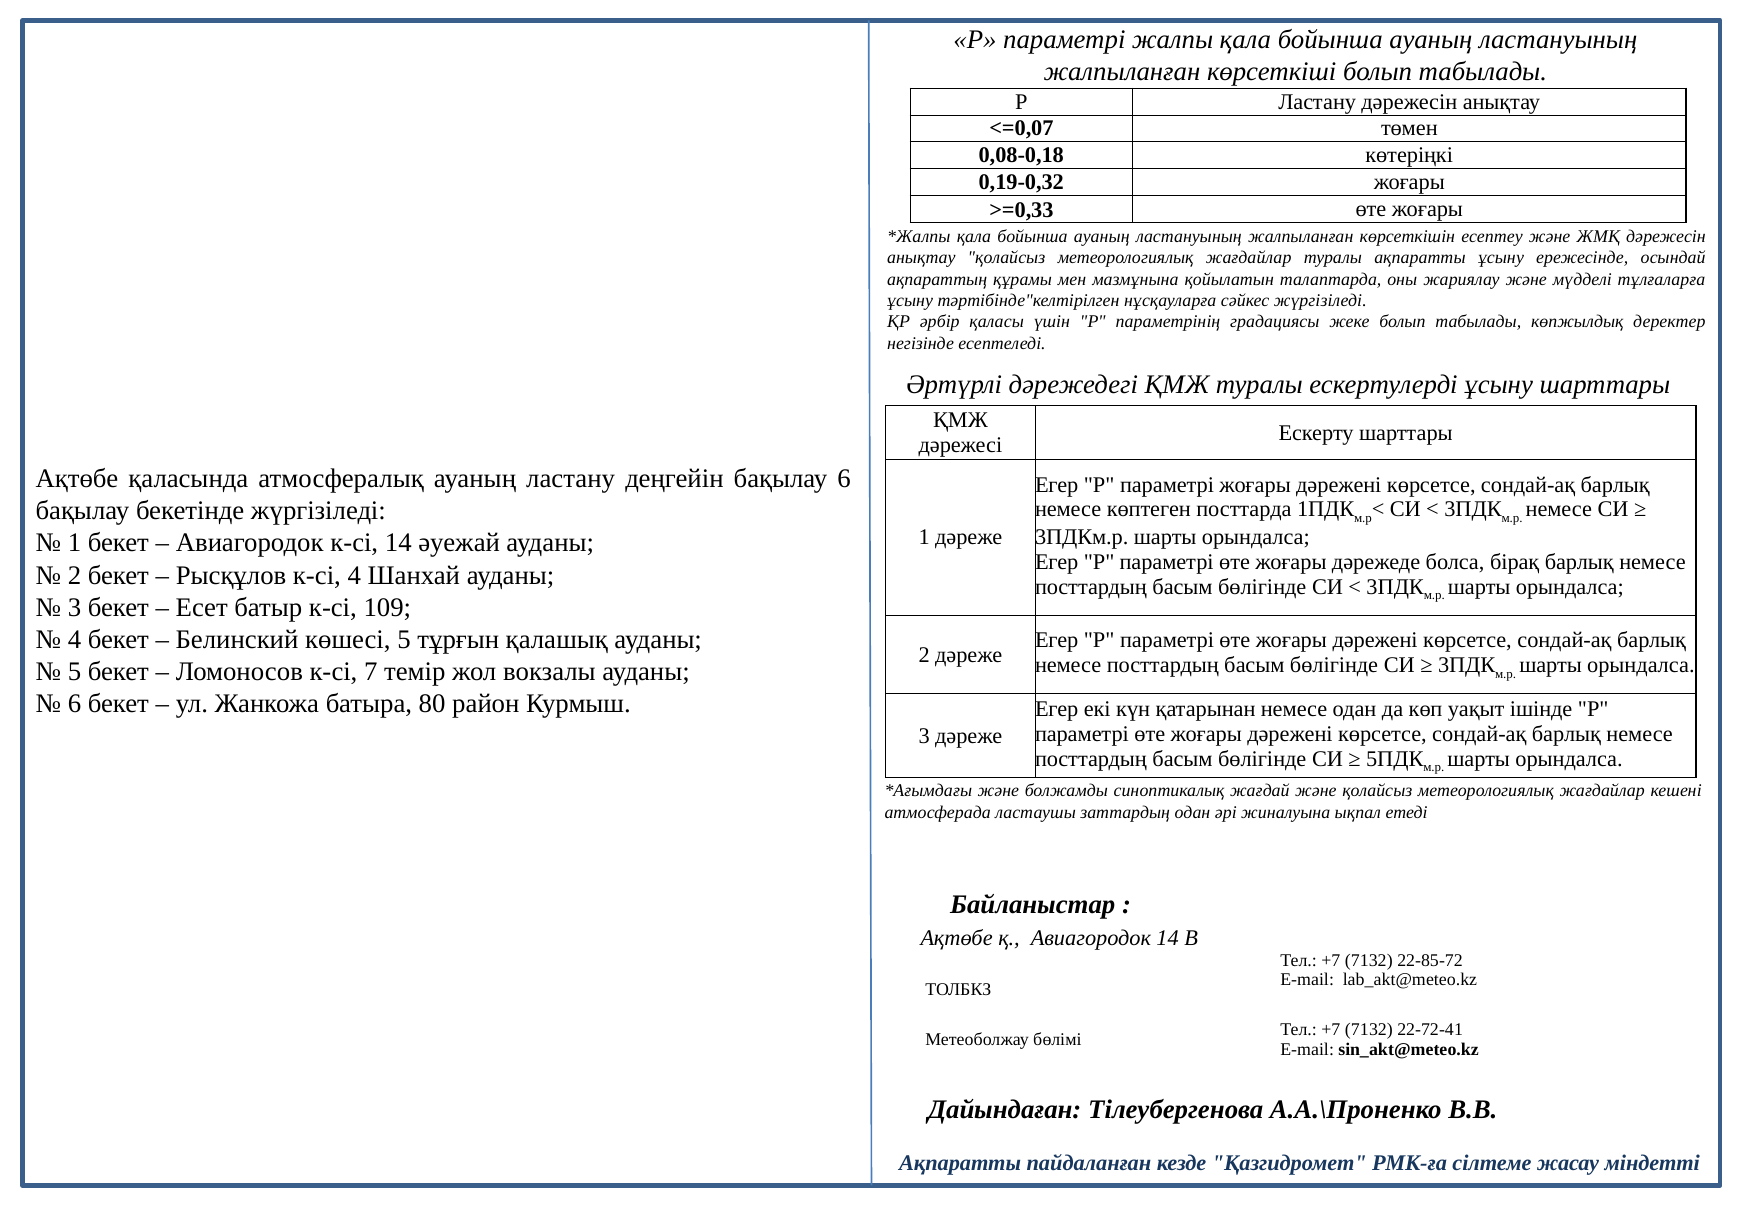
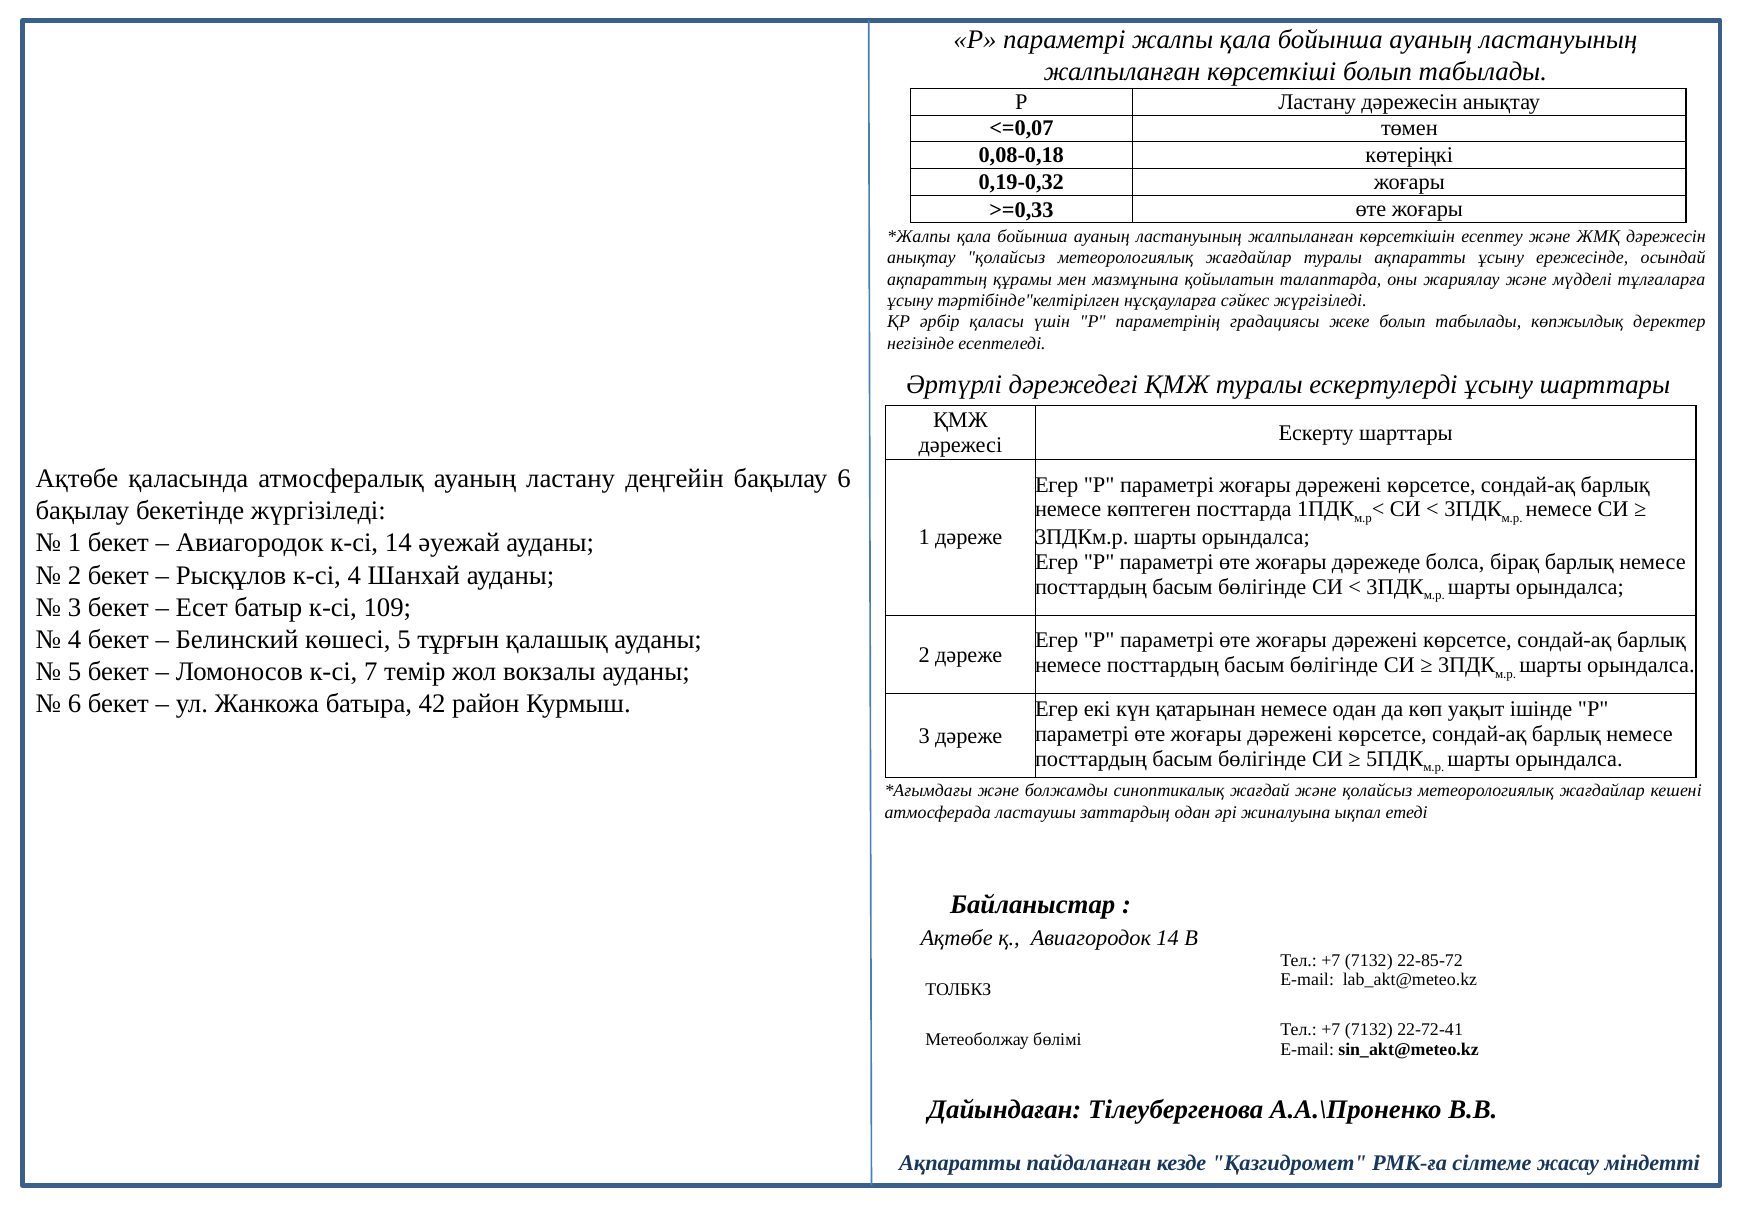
80: 80 -> 42 (432, 704)
